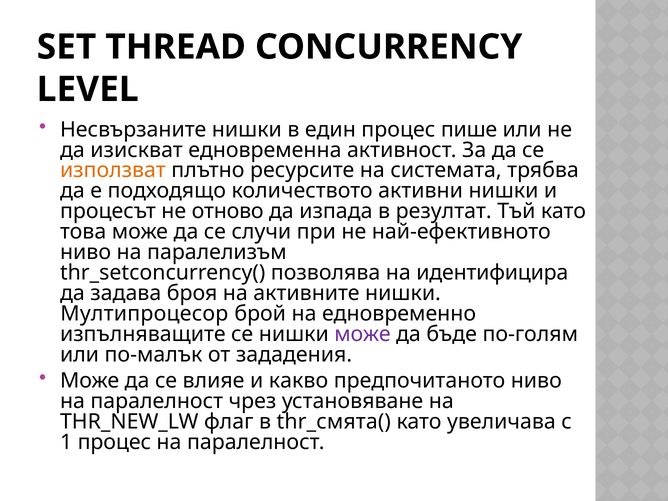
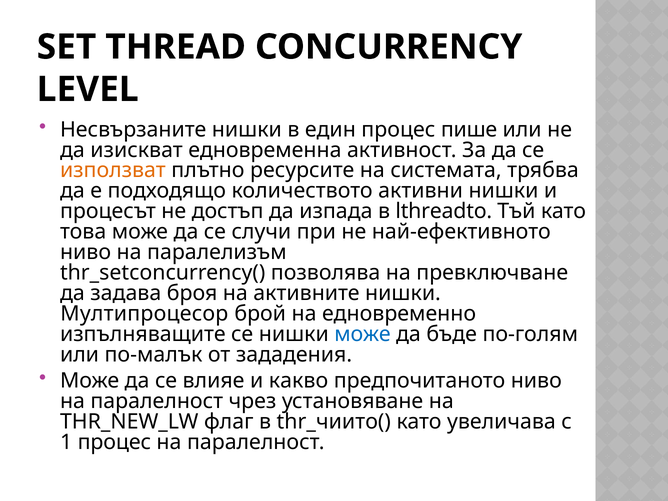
отново: отново -> достъп (228, 211)
резултат: резултат -> lthreadto (444, 211)
идентифицира: идентифицира -> превключване (492, 273)
може colour: purple -> blue (363, 334)
thr_смята(: thr_смята( -> thr_чиито( (334, 422)
